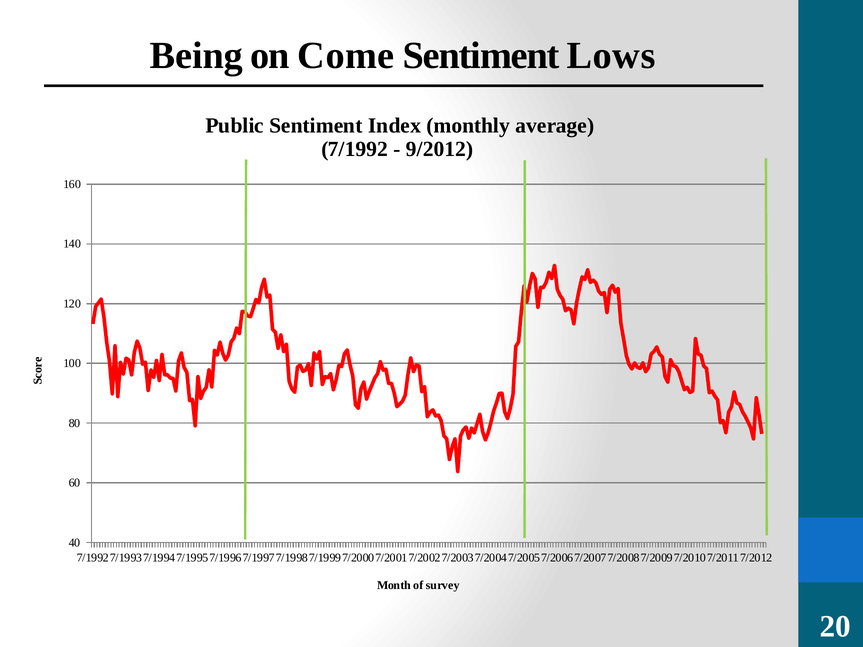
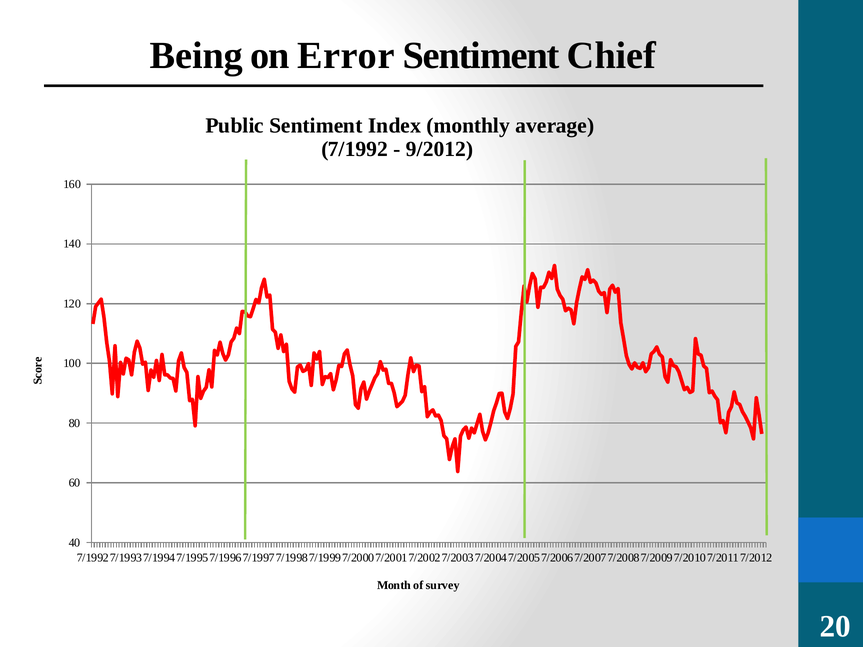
Come: Come -> Error (346, 56)
Lows: Lows -> Chief (611, 56)
